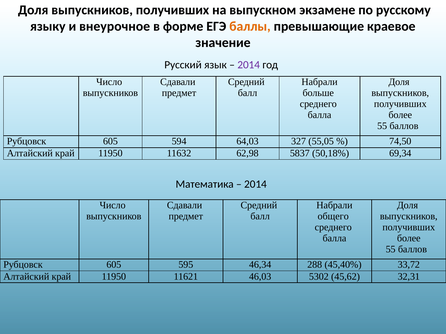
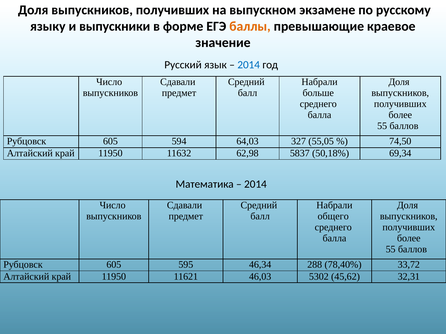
внеурочное: внеурочное -> выпускники (115, 26)
2014 colour: purple -> blue (249, 65)
45,40%: 45,40% -> 78,40% (343, 265)
